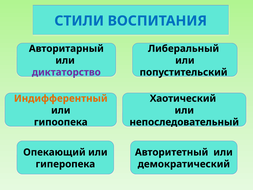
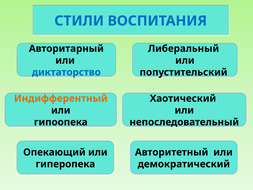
диктаторство colour: purple -> blue (66, 72)
